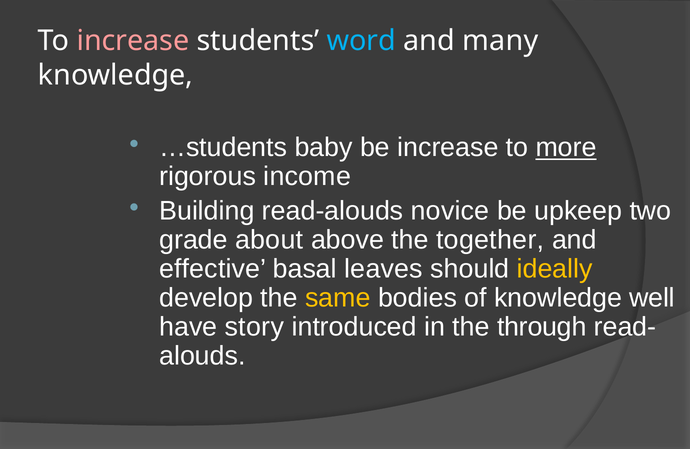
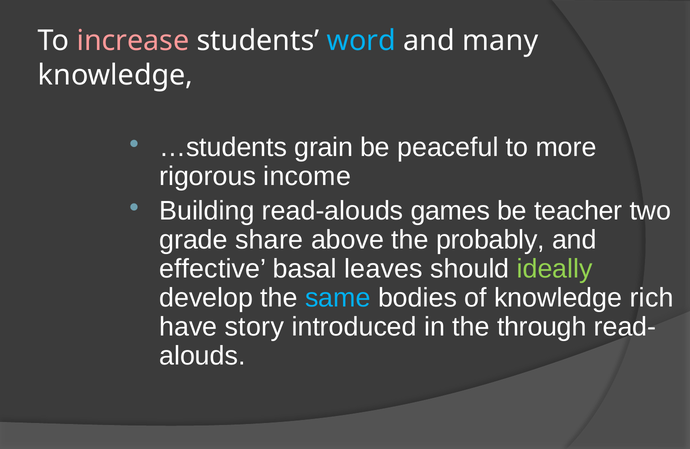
baby: baby -> grain (324, 147)
be increase: increase -> peaceful (448, 147)
more underline: present -> none (566, 147)
novice: novice -> games (450, 211)
upkeep: upkeep -> teacher (578, 211)
about: about -> share (269, 240)
together: together -> probably (490, 240)
ideally colour: yellow -> light green (555, 269)
same colour: yellow -> light blue (338, 298)
well: well -> rich (652, 298)
